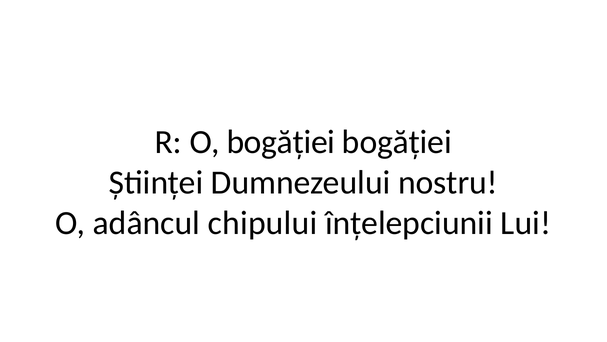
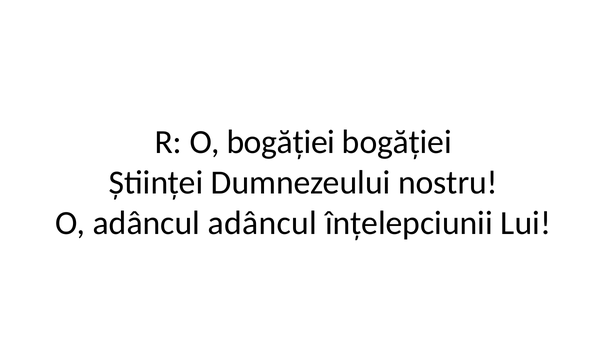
adâncul chipului: chipului -> adâncul (263, 223)
